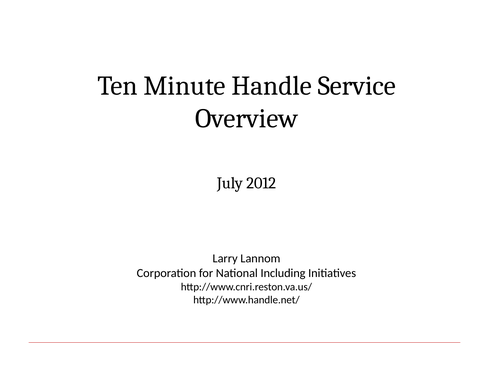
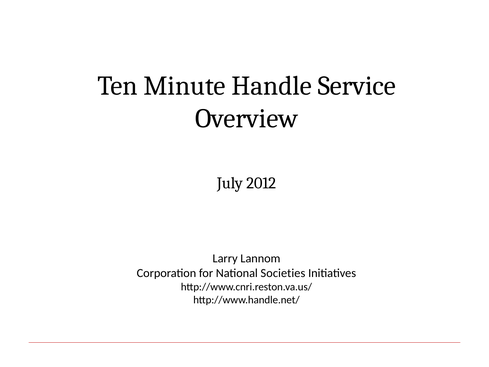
Including: Including -> Societies (283, 273)
